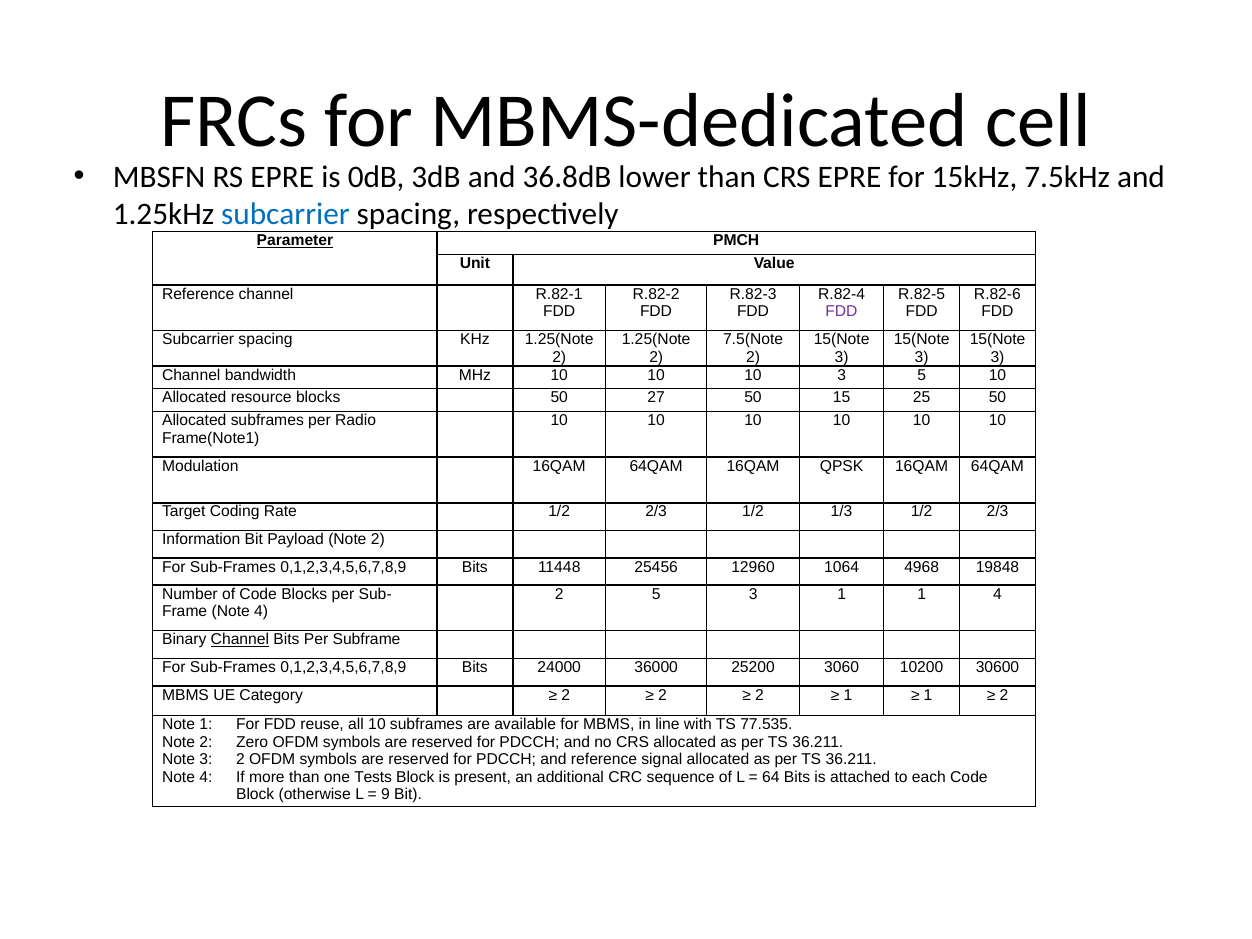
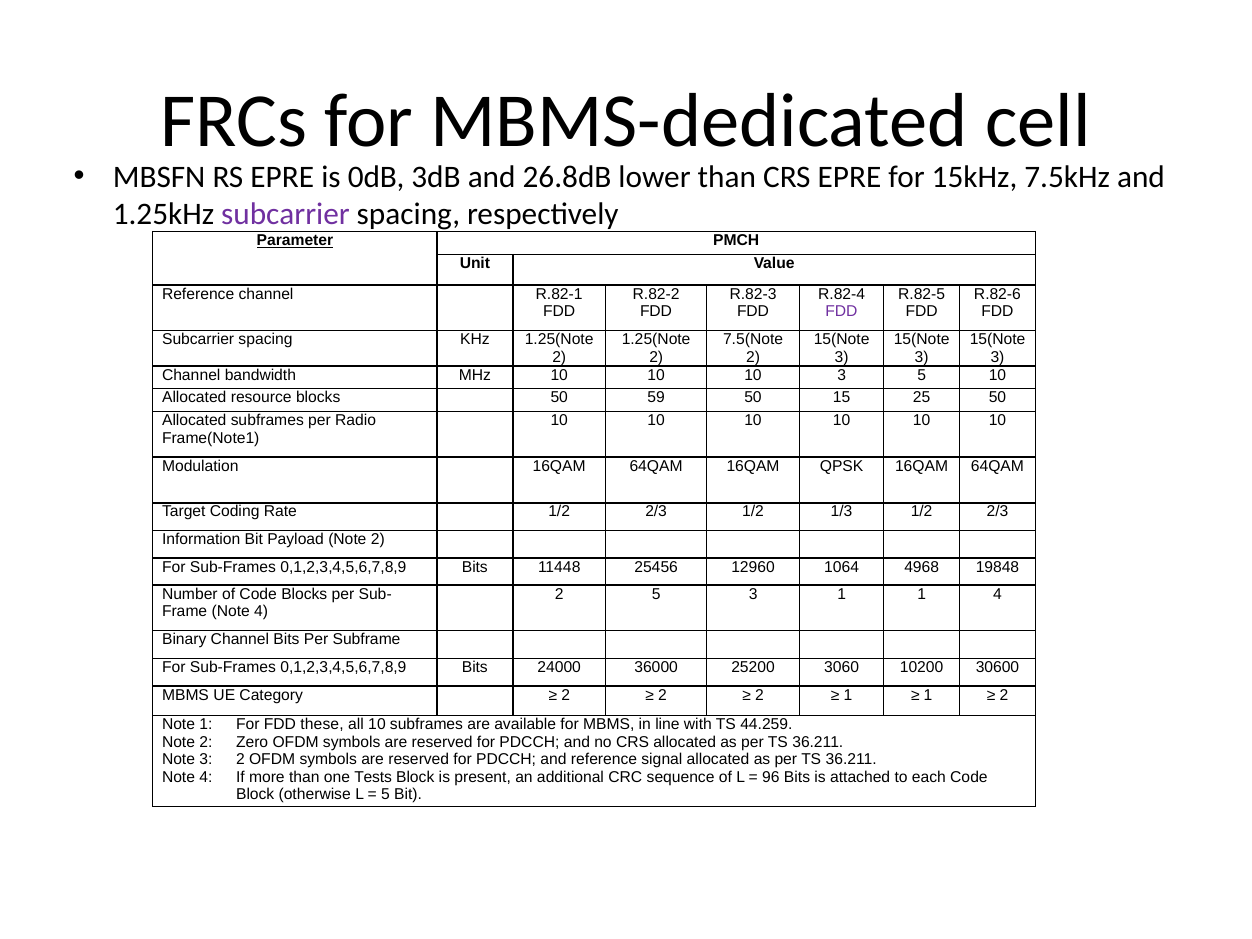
36.8dB: 36.8dB -> 26.8dB (567, 177)
subcarrier colour: blue -> purple (285, 214)
27: 27 -> 59 (656, 398)
Channel underline: present -> none (240, 640)
reuse: reuse -> these (322, 724)
77.535: 77.535 -> 44.259 (766, 724)
64: 64 -> 96 (771, 777)
9: 9 -> 5 (385, 795)
